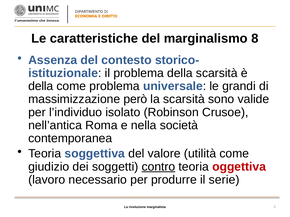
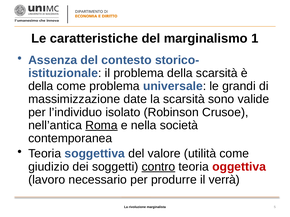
8: 8 -> 1 (255, 39)
però: però -> date (135, 99)
Roma underline: none -> present (101, 126)
serie: serie -> verrà (224, 180)
